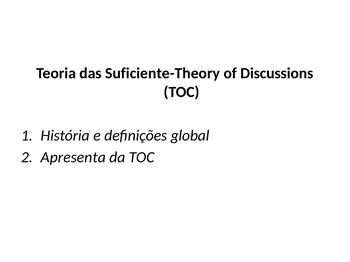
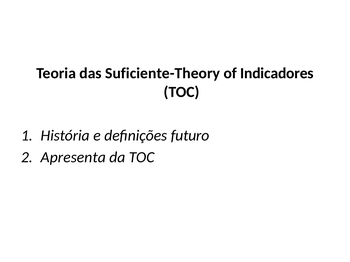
Discussions: Discussions -> Indicadores (277, 73)
global: global -> futuro (190, 136)
